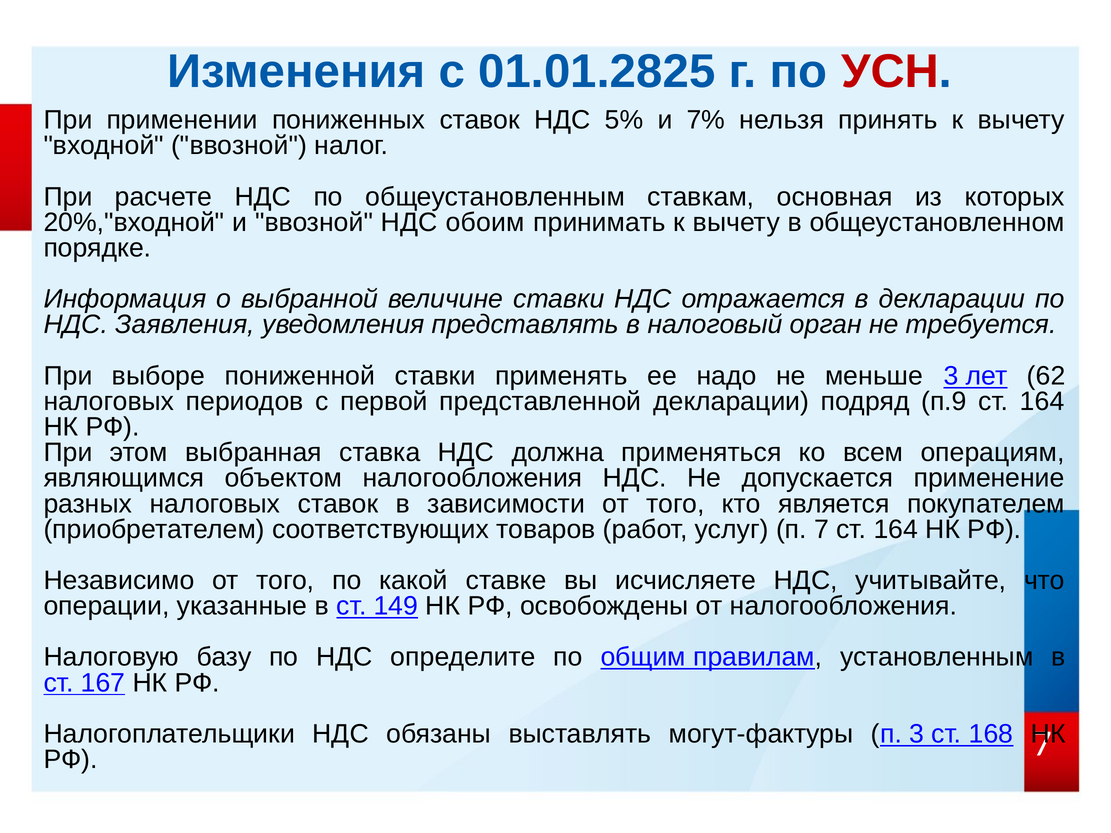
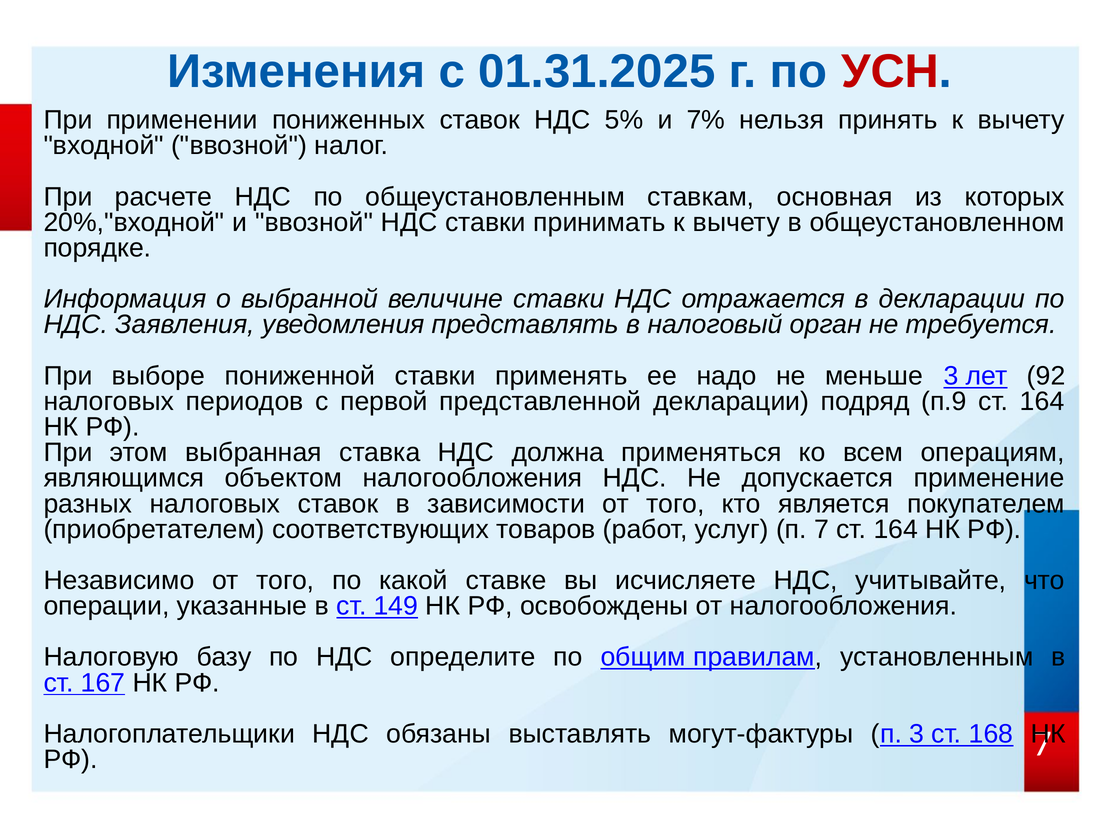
01.01.2825: 01.01.2825 -> 01.31.2025 (597, 72)
НДС обоим: обоим -> ставки (485, 222)
62: 62 -> 92 (1046, 376)
